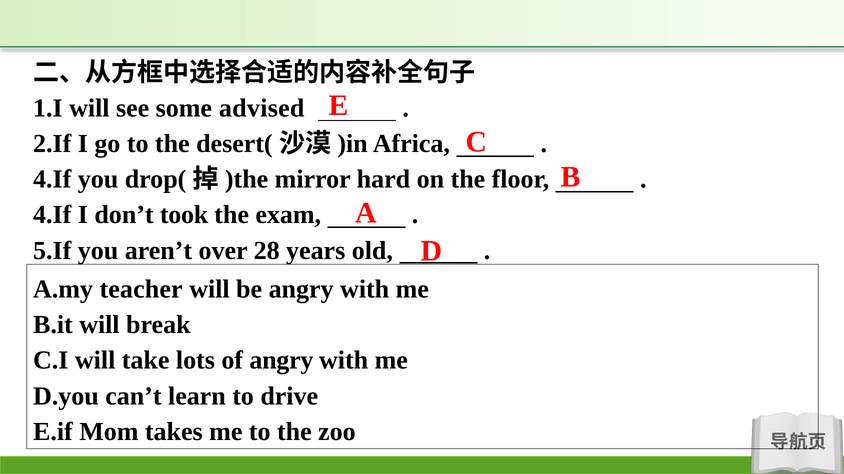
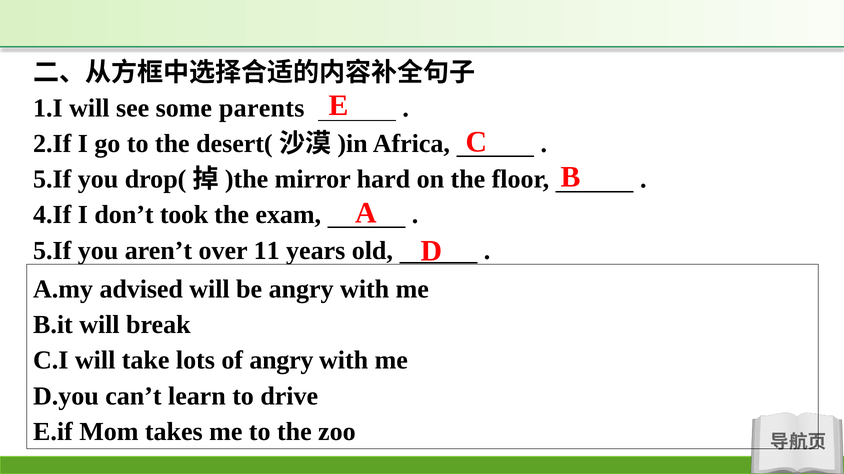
advised: advised -> parents (262, 108)
4.If: 4.If -> 5.If (52, 179)
28: 28 -> 11 (267, 251)
teacher: teacher -> advised (141, 290)
